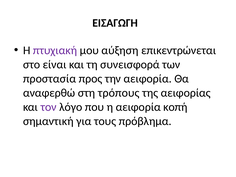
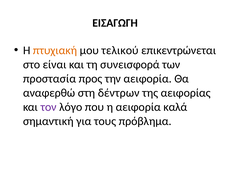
πτυχιακή colour: purple -> orange (55, 50)
αύξηση: αύξηση -> τελικού (120, 50)
τρόπους: τρόπους -> δέντρων (119, 93)
κοπή: κοπή -> καλά (175, 107)
